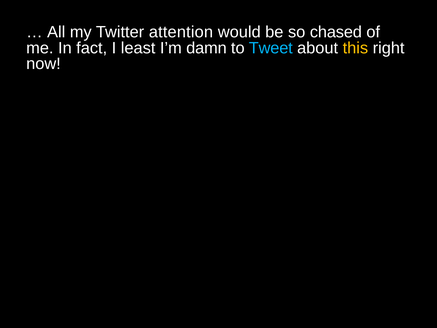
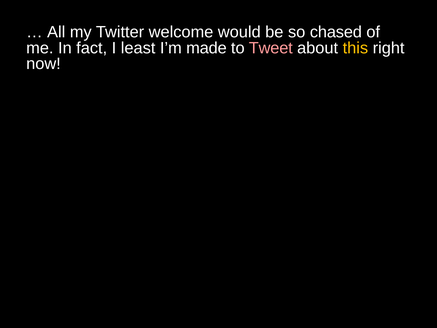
attention: attention -> welcome (181, 32)
damn: damn -> made (206, 48)
Tweet colour: light blue -> pink (271, 48)
